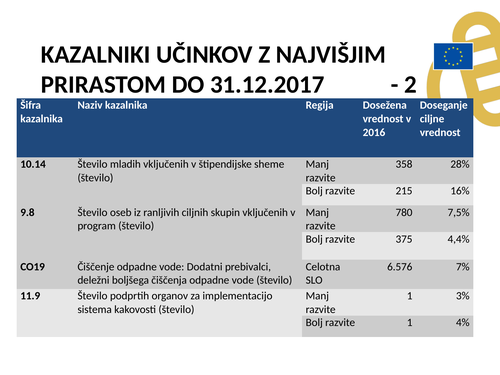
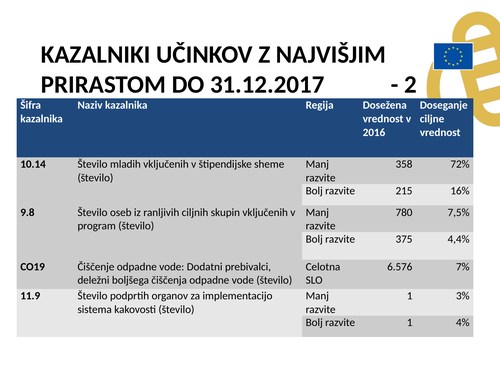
28%: 28% -> 72% (460, 164)
